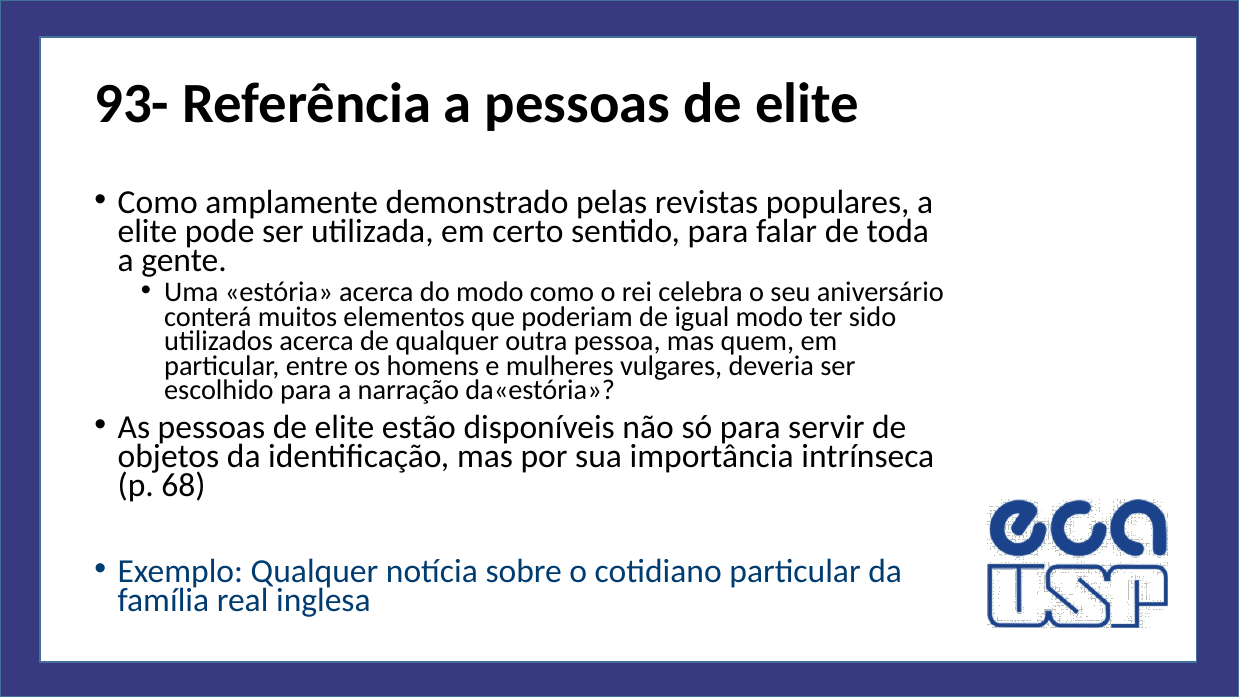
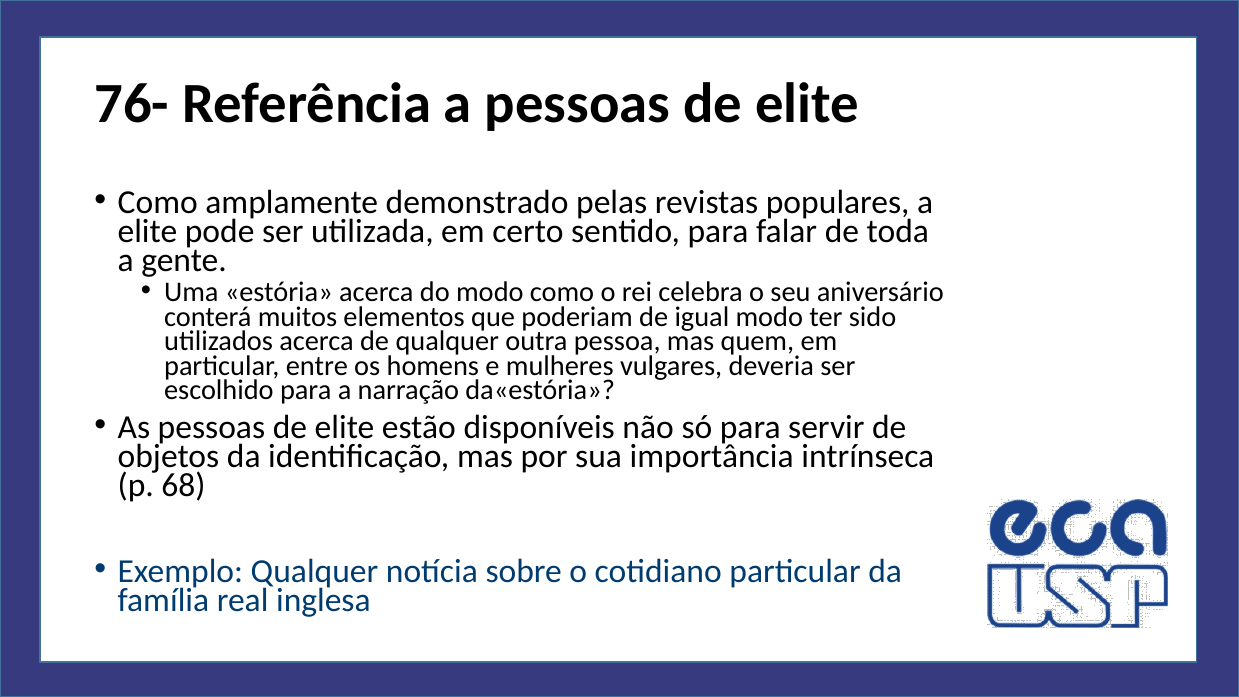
93-: 93- -> 76- (132, 104)
